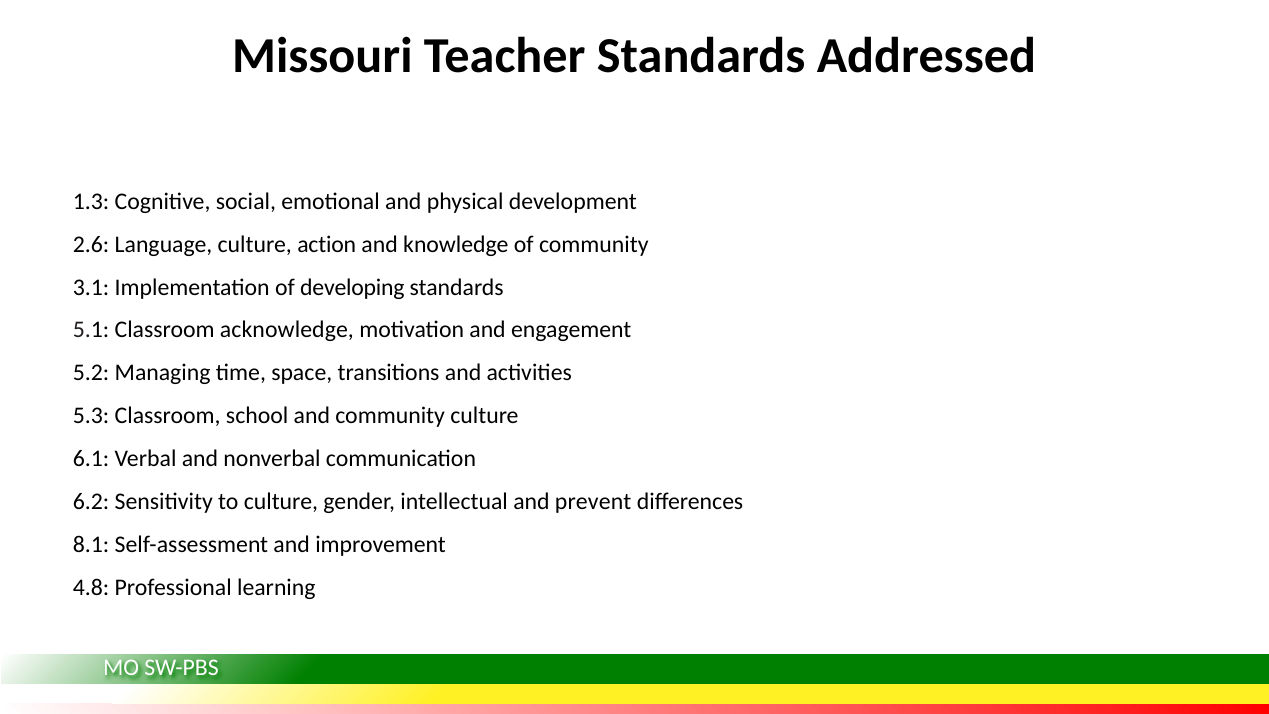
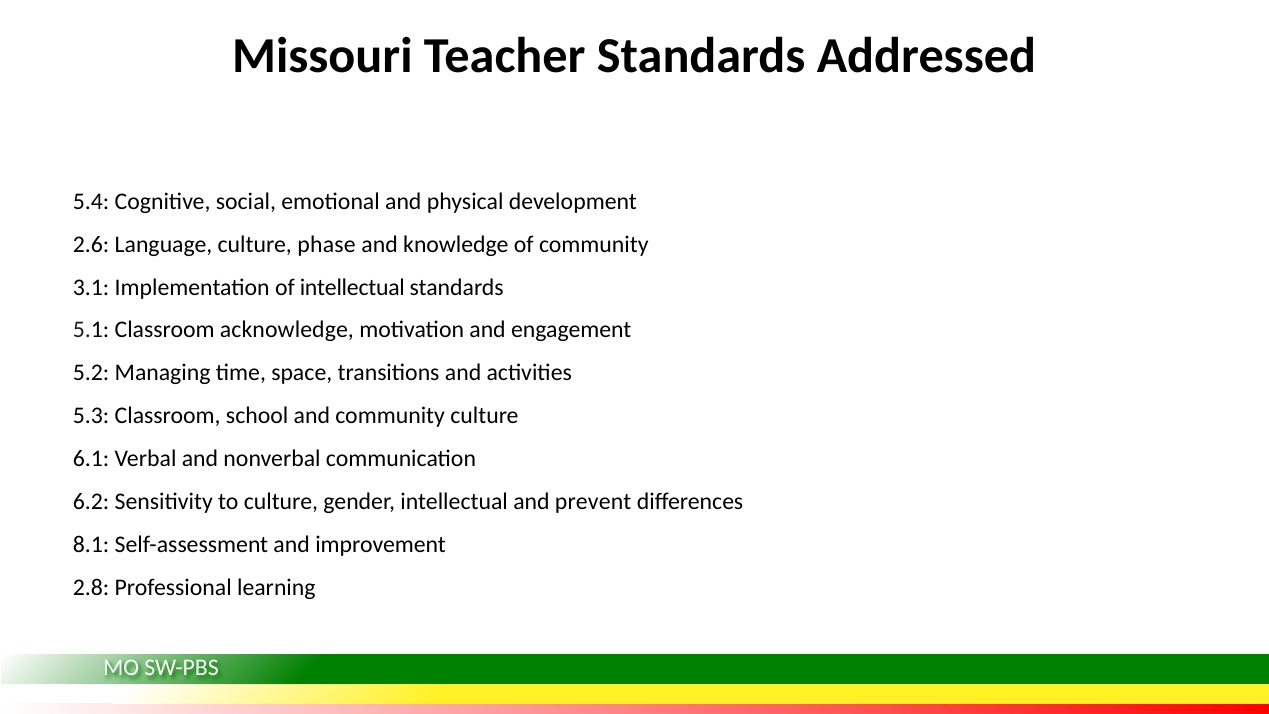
1.3: 1.3 -> 5.4 (91, 202)
action: action -> phase (327, 244)
of developing: developing -> intellectual (352, 287)
4.8: 4.8 -> 2.8 (91, 587)
